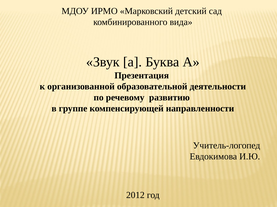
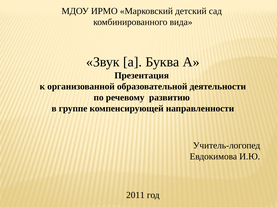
2012: 2012 -> 2011 (135, 196)
